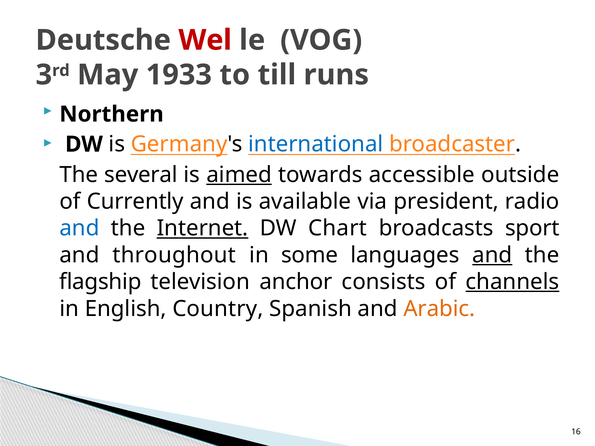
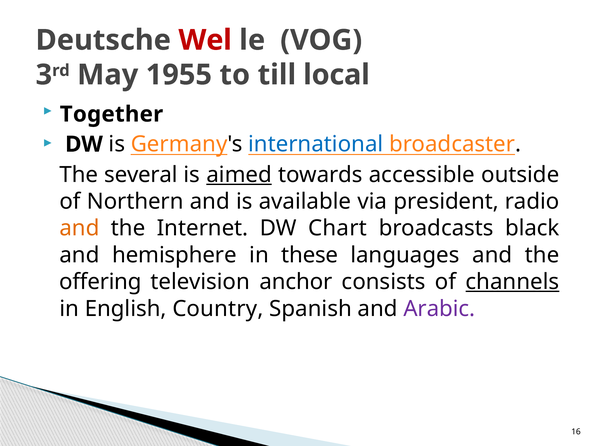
1933: 1933 -> 1955 (179, 75)
runs: runs -> local (336, 75)
Northern: Northern -> Together (111, 114)
Currently: Currently -> Northern (135, 202)
and colour: blue -> orange (79, 228)
Internet underline: present -> none (202, 228)
sport: sport -> black (532, 228)
throughout: throughout -> hemisphere (174, 255)
some: some -> these (310, 255)
and underline: present -> none (492, 255)
flagship: flagship -> offering (100, 282)
Arabic colour: orange -> purple (439, 309)
